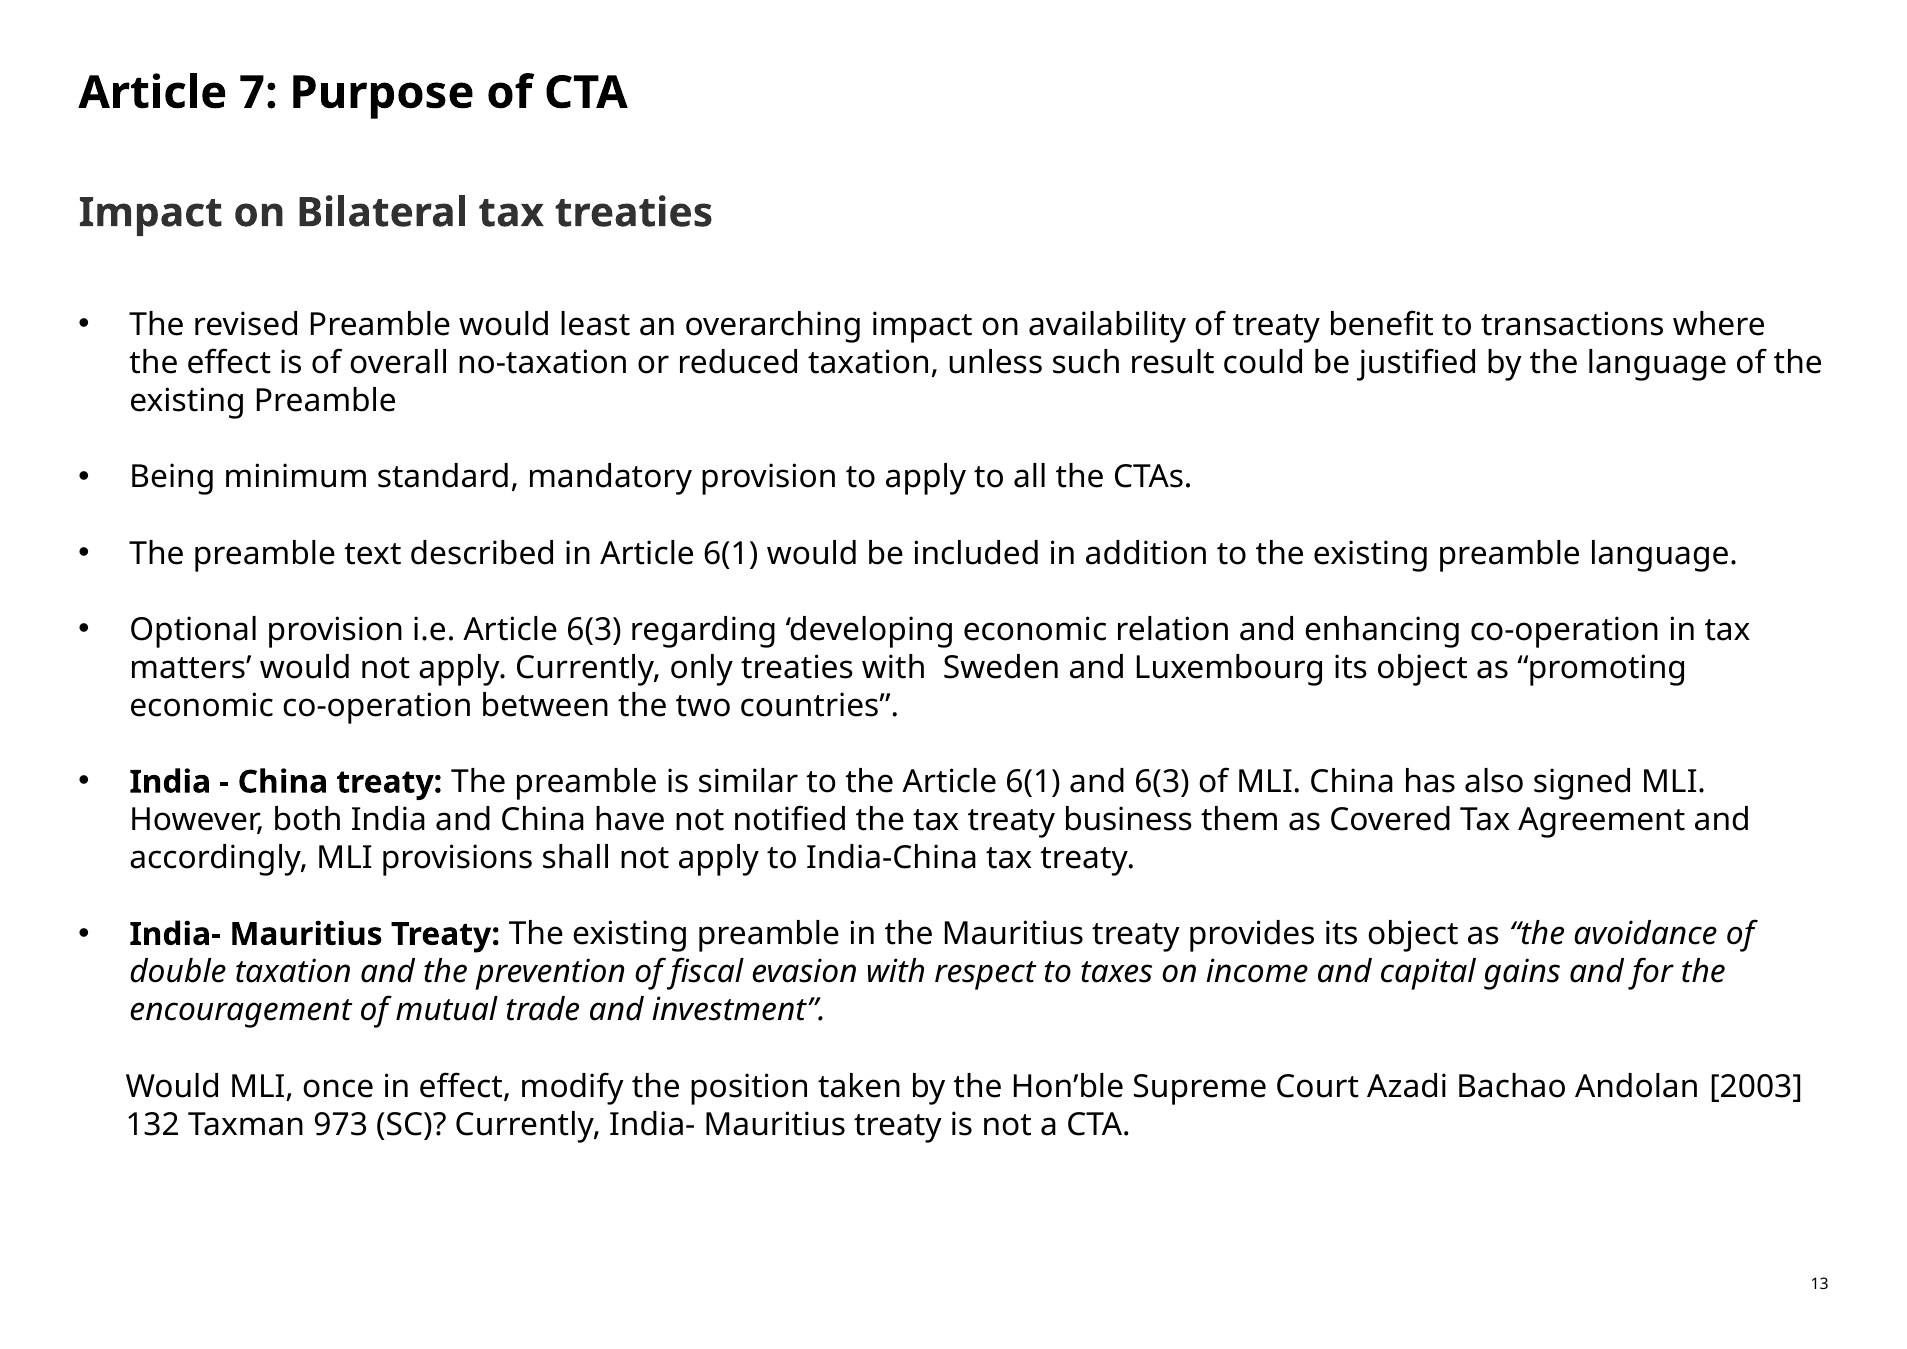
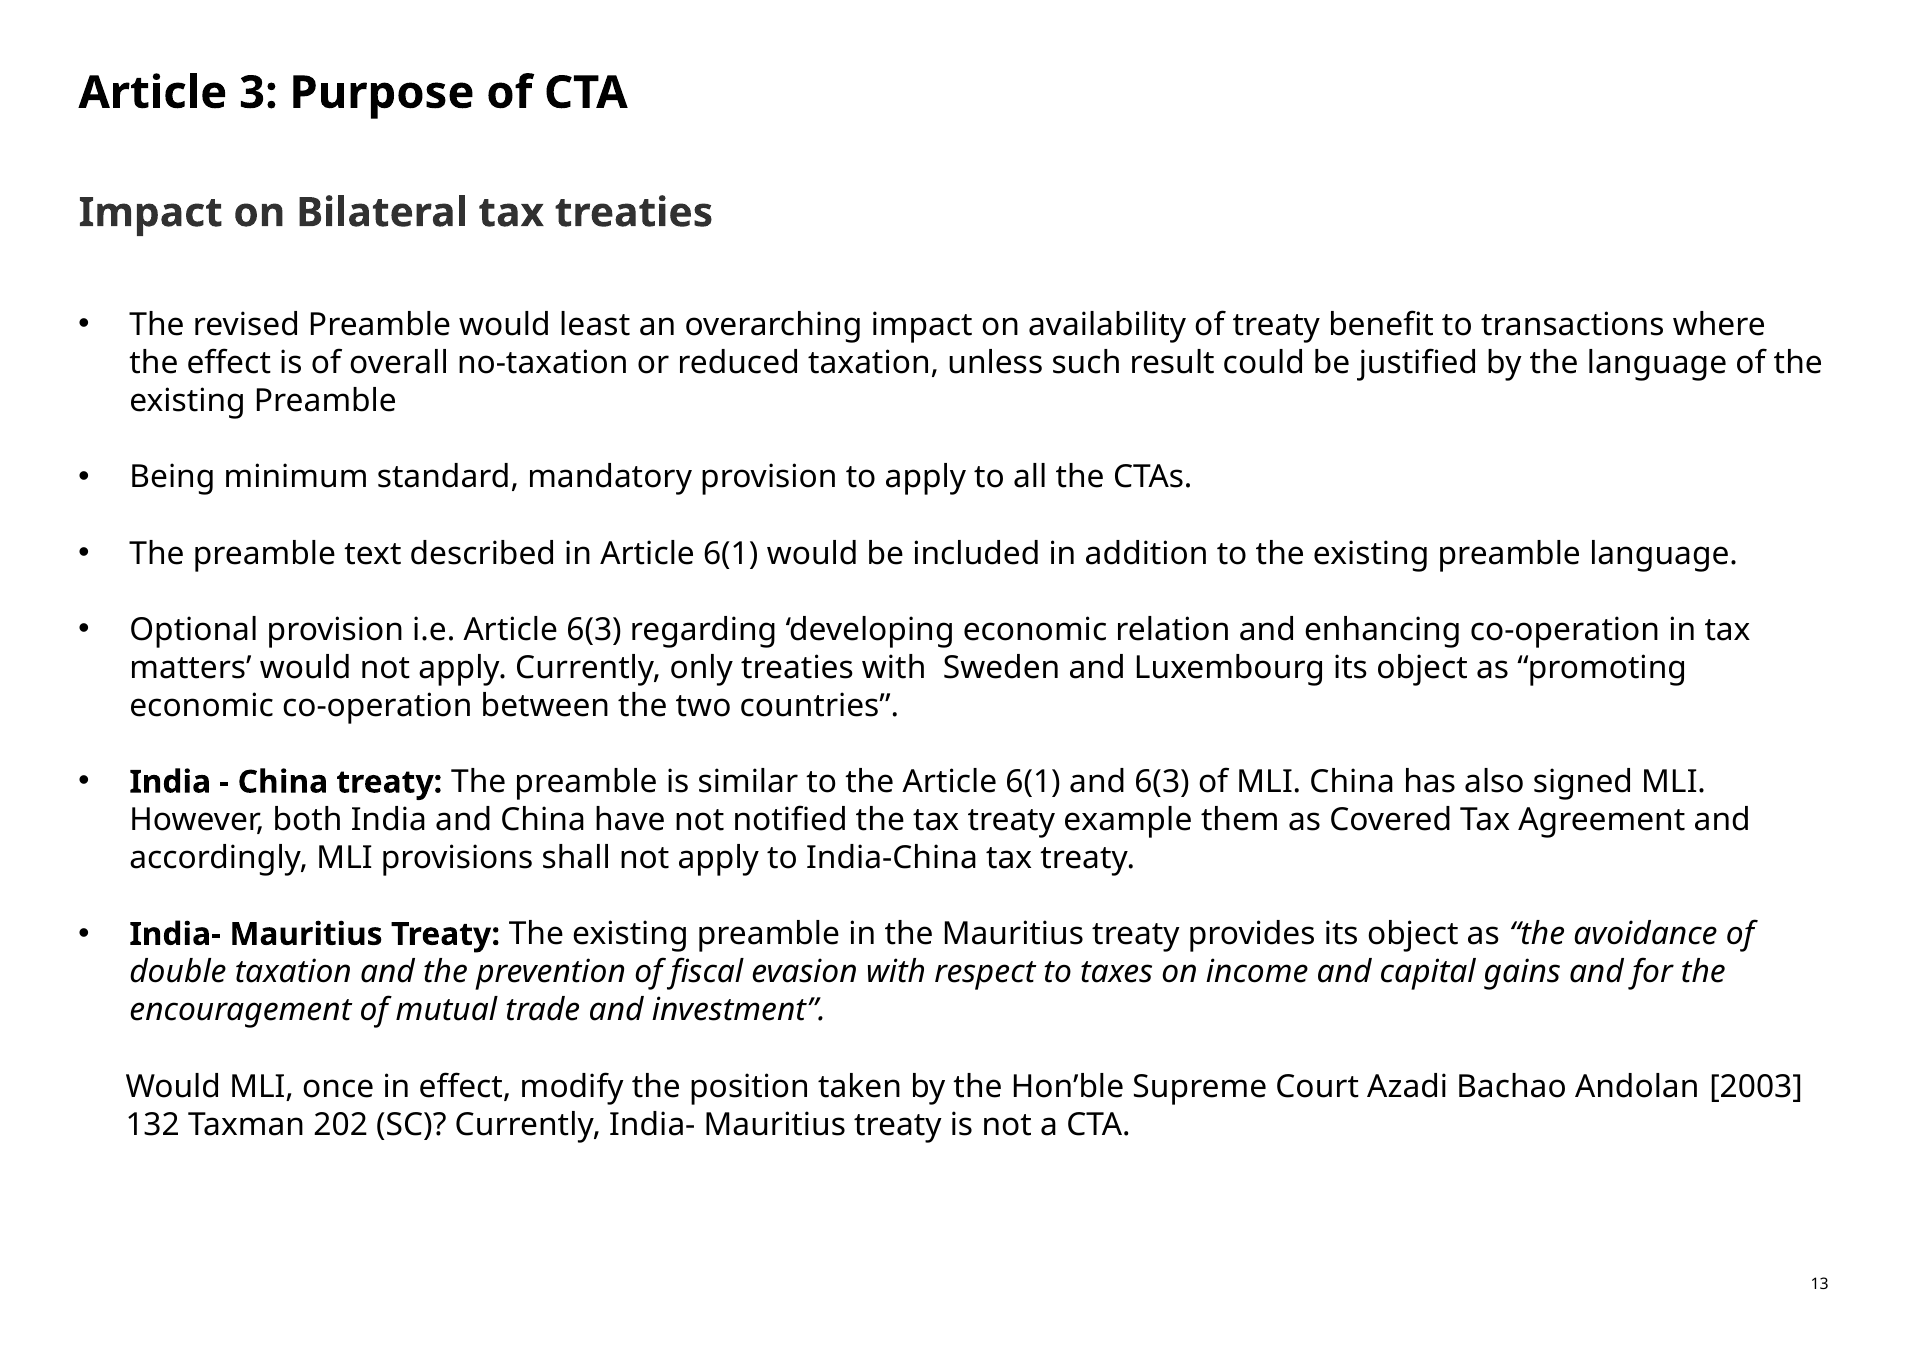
7: 7 -> 3 (258, 93)
business: business -> example (1128, 820)
973: 973 -> 202 (341, 1125)
